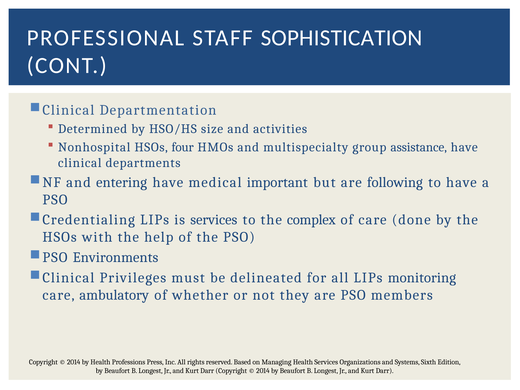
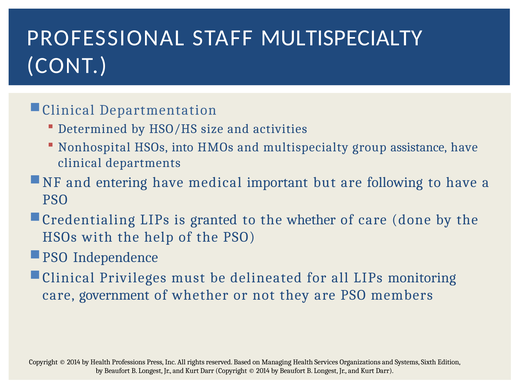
STAFF SOPHISTICATION: SOPHISTICATION -> MULTISPECIALTY (342, 38)
four: four -> into (183, 147)
is services: services -> granted (214, 220)
the complex: complex -> whether (311, 220)
Environments: Environments -> Independence (116, 257)
ambulatory: ambulatory -> government (114, 295)
